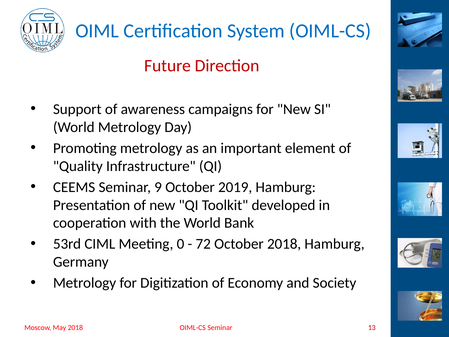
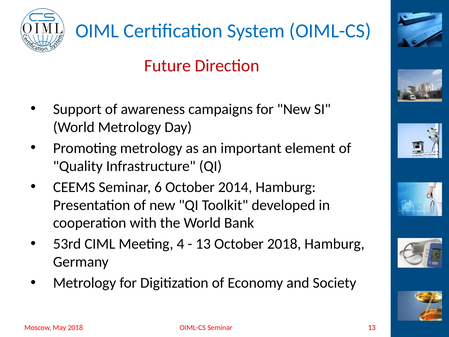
9: 9 -> 6 (158, 187)
2019: 2019 -> 2014 (235, 187)
0: 0 -> 4 (181, 244)
72: 72 -> 13 (203, 244)
